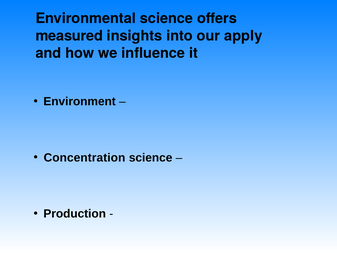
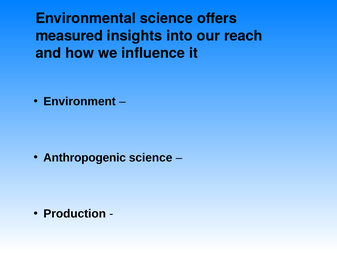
apply: apply -> reach (243, 36)
Concentration: Concentration -> Anthropogenic (85, 157)
